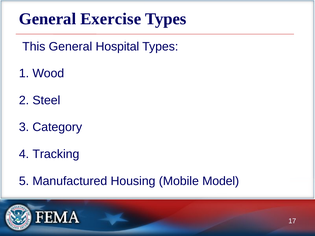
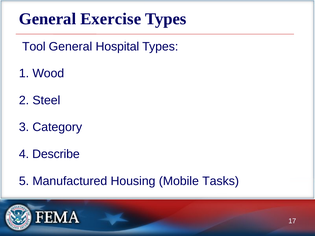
This: This -> Tool (34, 47)
Tracking: Tracking -> Describe (56, 154)
Model: Model -> Tasks (221, 181)
